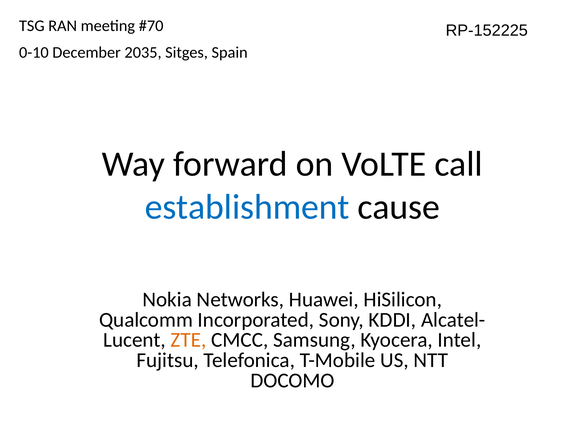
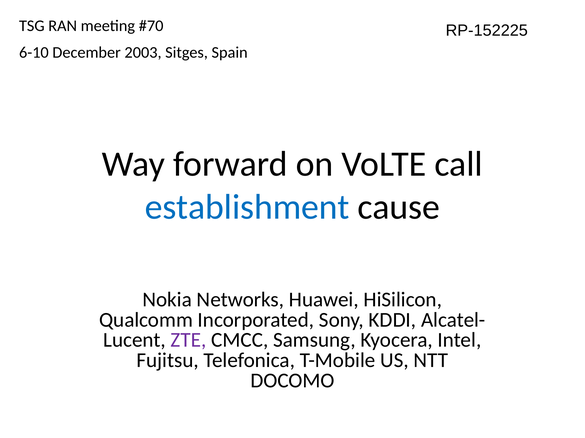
0-10: 0-10 -> 6-10 (34, 53)
2035: 2035 -> 2003 (143, 53)
ZTE colour: orange -> purple (189, 341)
